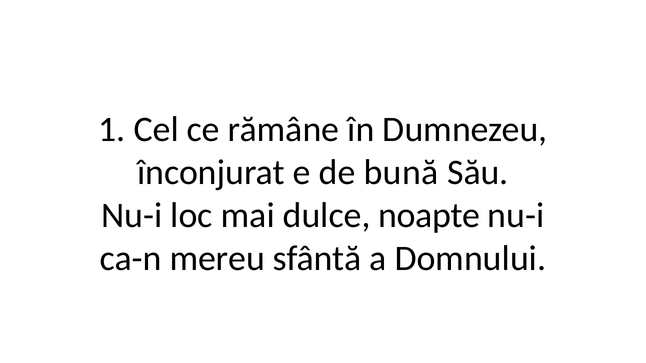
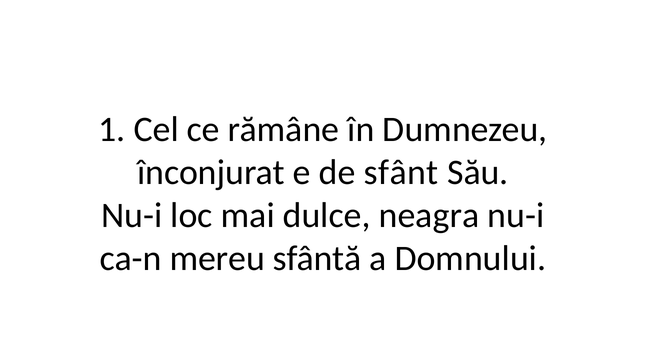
bună: bună -> sfânt (401, 172)
noapte: noapte -> neagra (429, 215)
